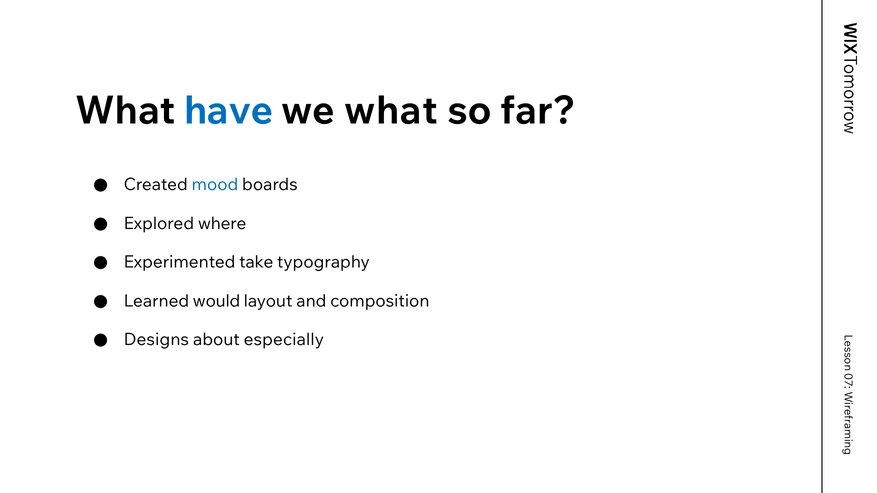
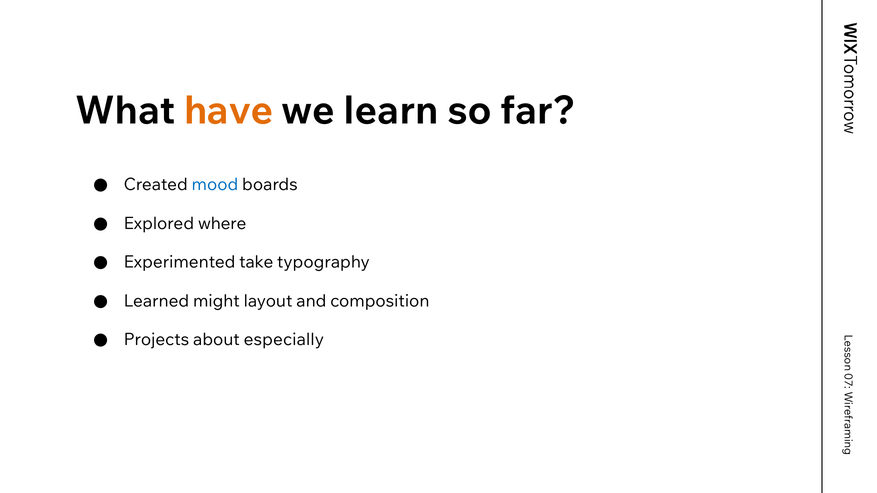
have colour: blue -> orange (229, 111)
we what: what -> learn (391, 111)
would: would -> might (216, 301)
Designs: Designs -> Projects (156, 340)
